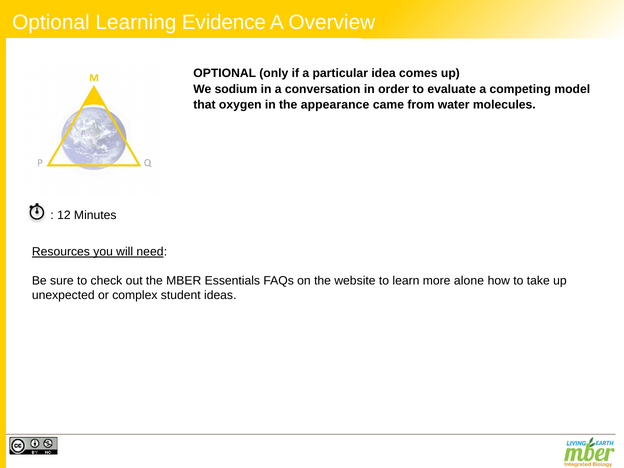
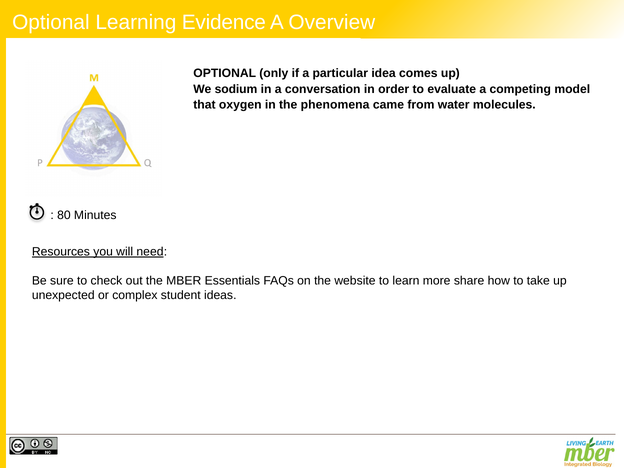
appearance: appearance -> phenomena (335, 105)
12: 12 -> 80 (64, 215)
alone: alone -> share (469, 281)
